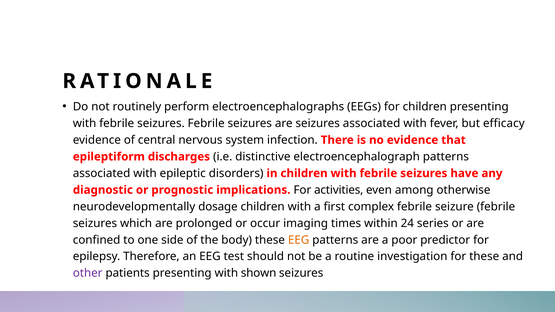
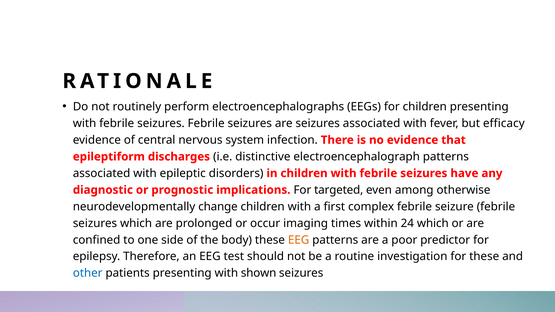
activities: activities -> targeted (339, 190)
dosage: dosage -> change (218, 207)
24 series: series -> which (433, 223)
other colour: purple -> blue (88, 273)
